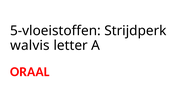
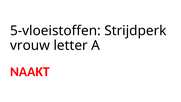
walvis: walvis -> vrouw (30, 45)
ORAAL: ORAAL -> NAAKT (30, 72)
